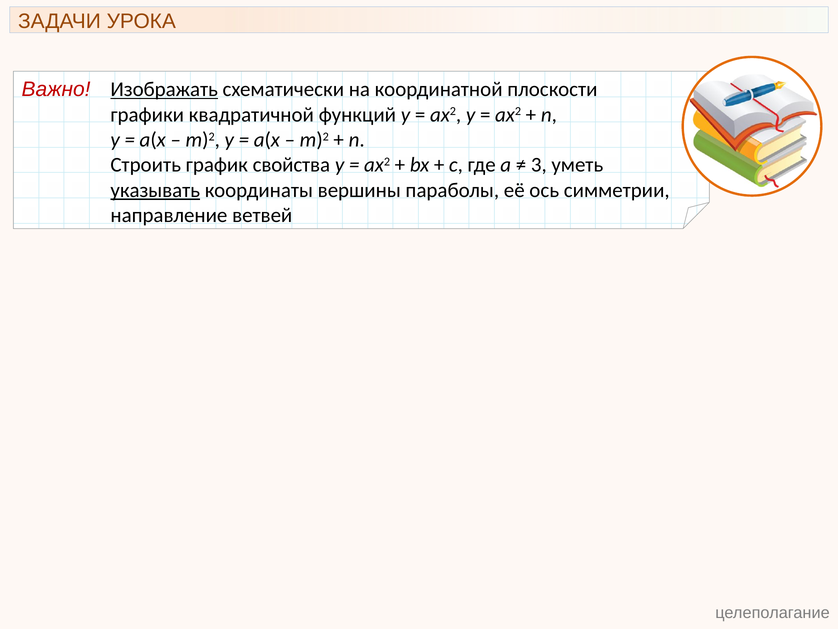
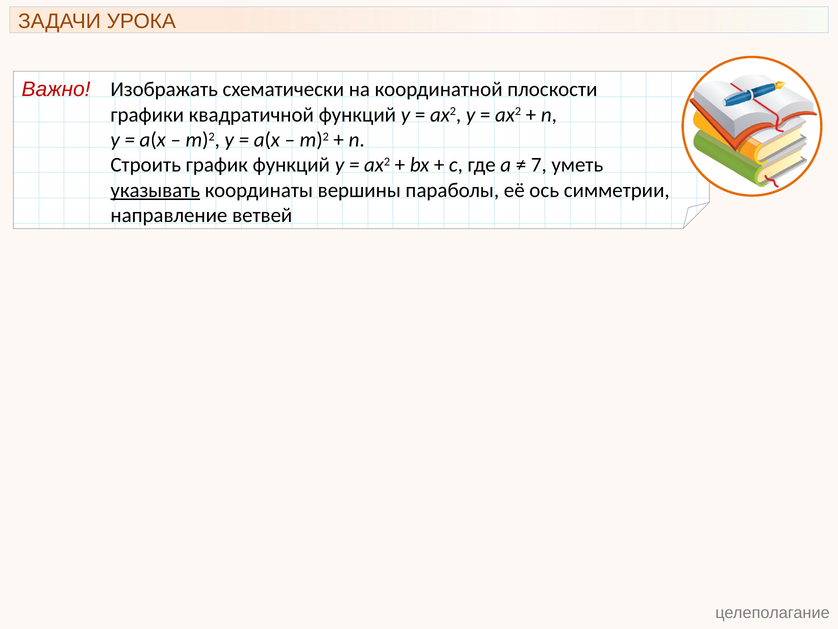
Изображать underline: present -> none (164, 89)
график свойства: свойства -> функций (291, 165)
3: 3 -> 7 (539, 165)
